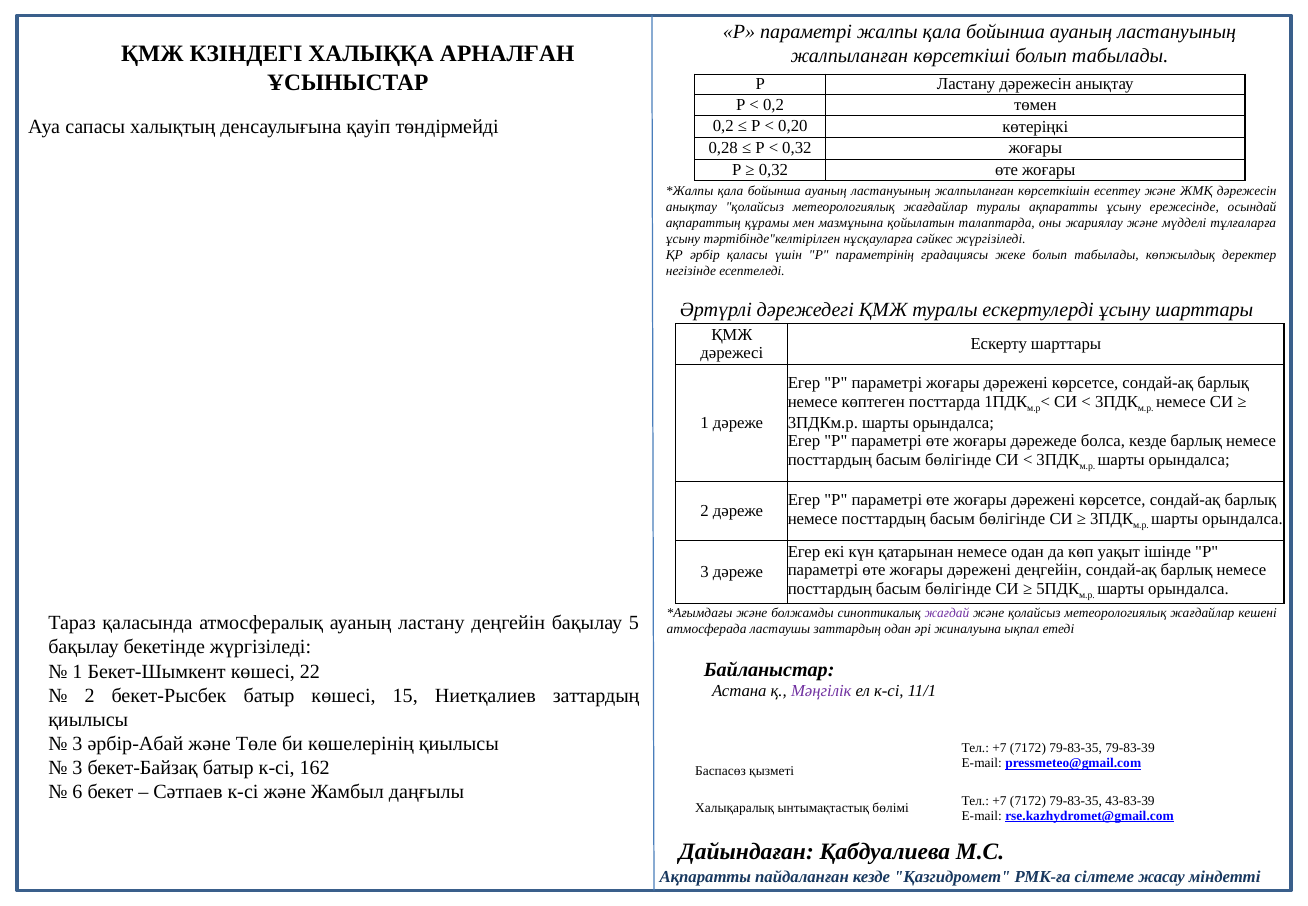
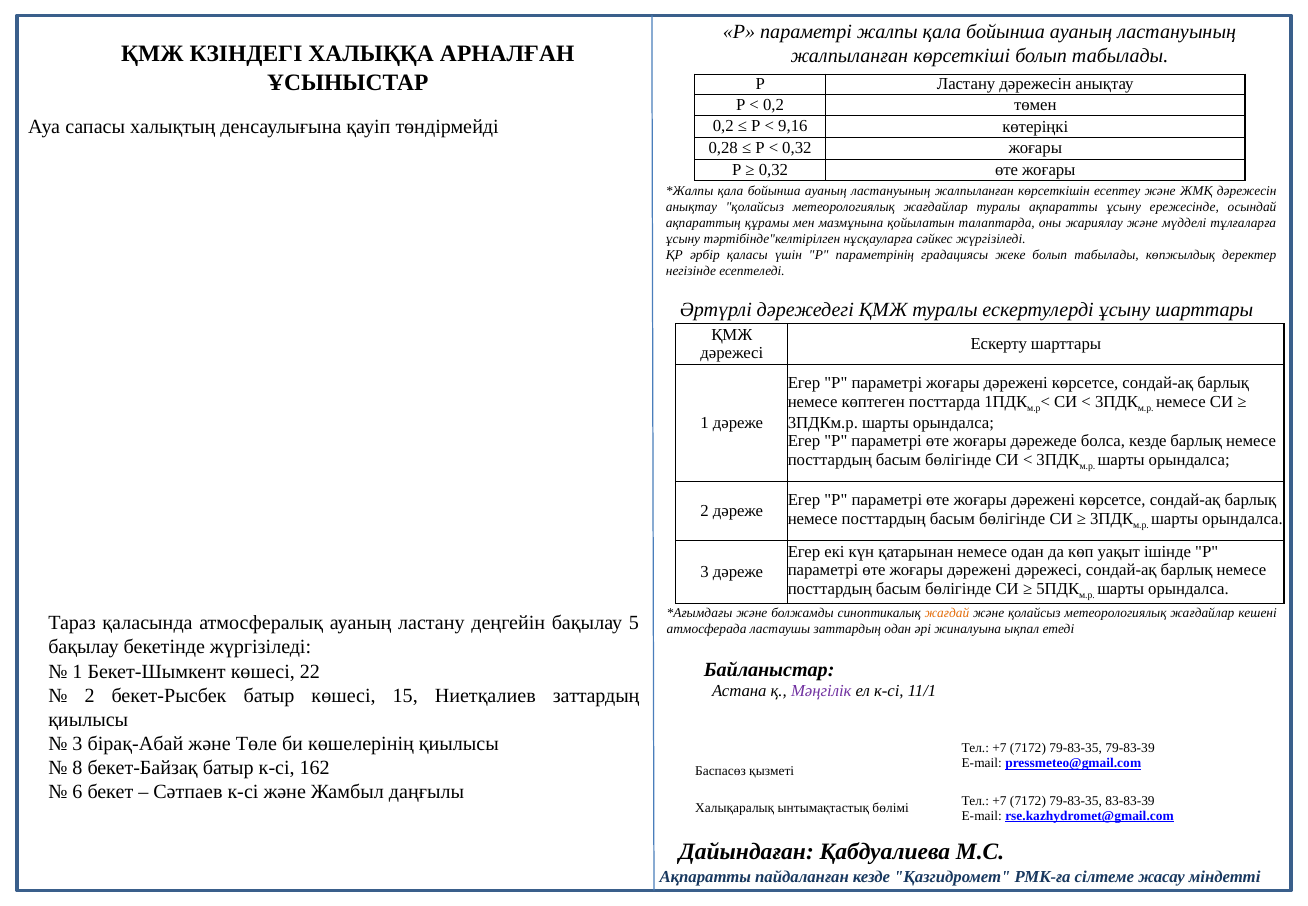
0,20: 0,20 -> 9,16 (793, 126)
дәрежені деңгейін: деңгейін -> дәрежесі (1049, 570)
жағдай colour: purple -> orange (947, 612)
әрбір-Абай: әрбір-Абай -> бірақ-Абай (135, 743)
3: 3 -> 8 (78, 768)
43-83-39: 43-83-39 -> 83-83-39 (1130, 800)
